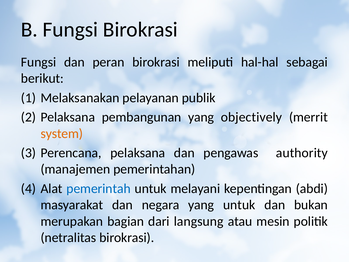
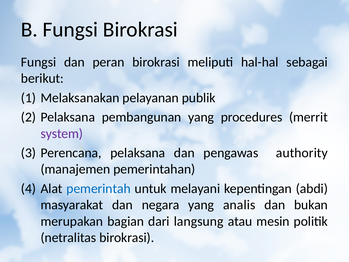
objectively: objectively -> procedures (252, 117)
system colour: orange -> purple (62, 133)
yang untuk: untuk -> analis (239, 205)
